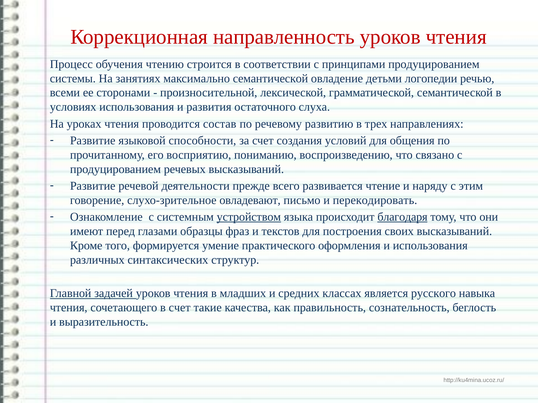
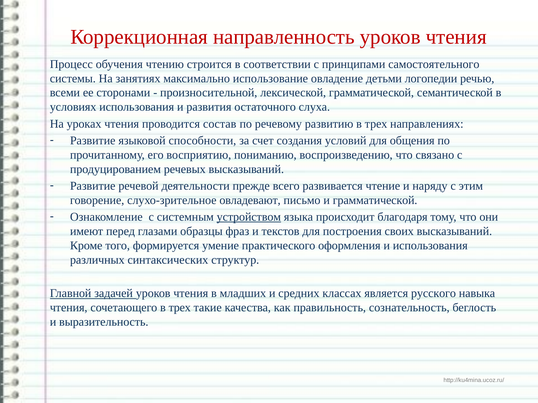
принципами продуцированием: продуцированием -> самостоятельного (434, 64)
максимально семантической: семантической -> использование (270, 78)
и перекодировать: перекодировать -> грамматической (375, 200)
благодаря underline: present -> none (402, 217)
сочетающего в счет: счет -> трех (180, 308)
